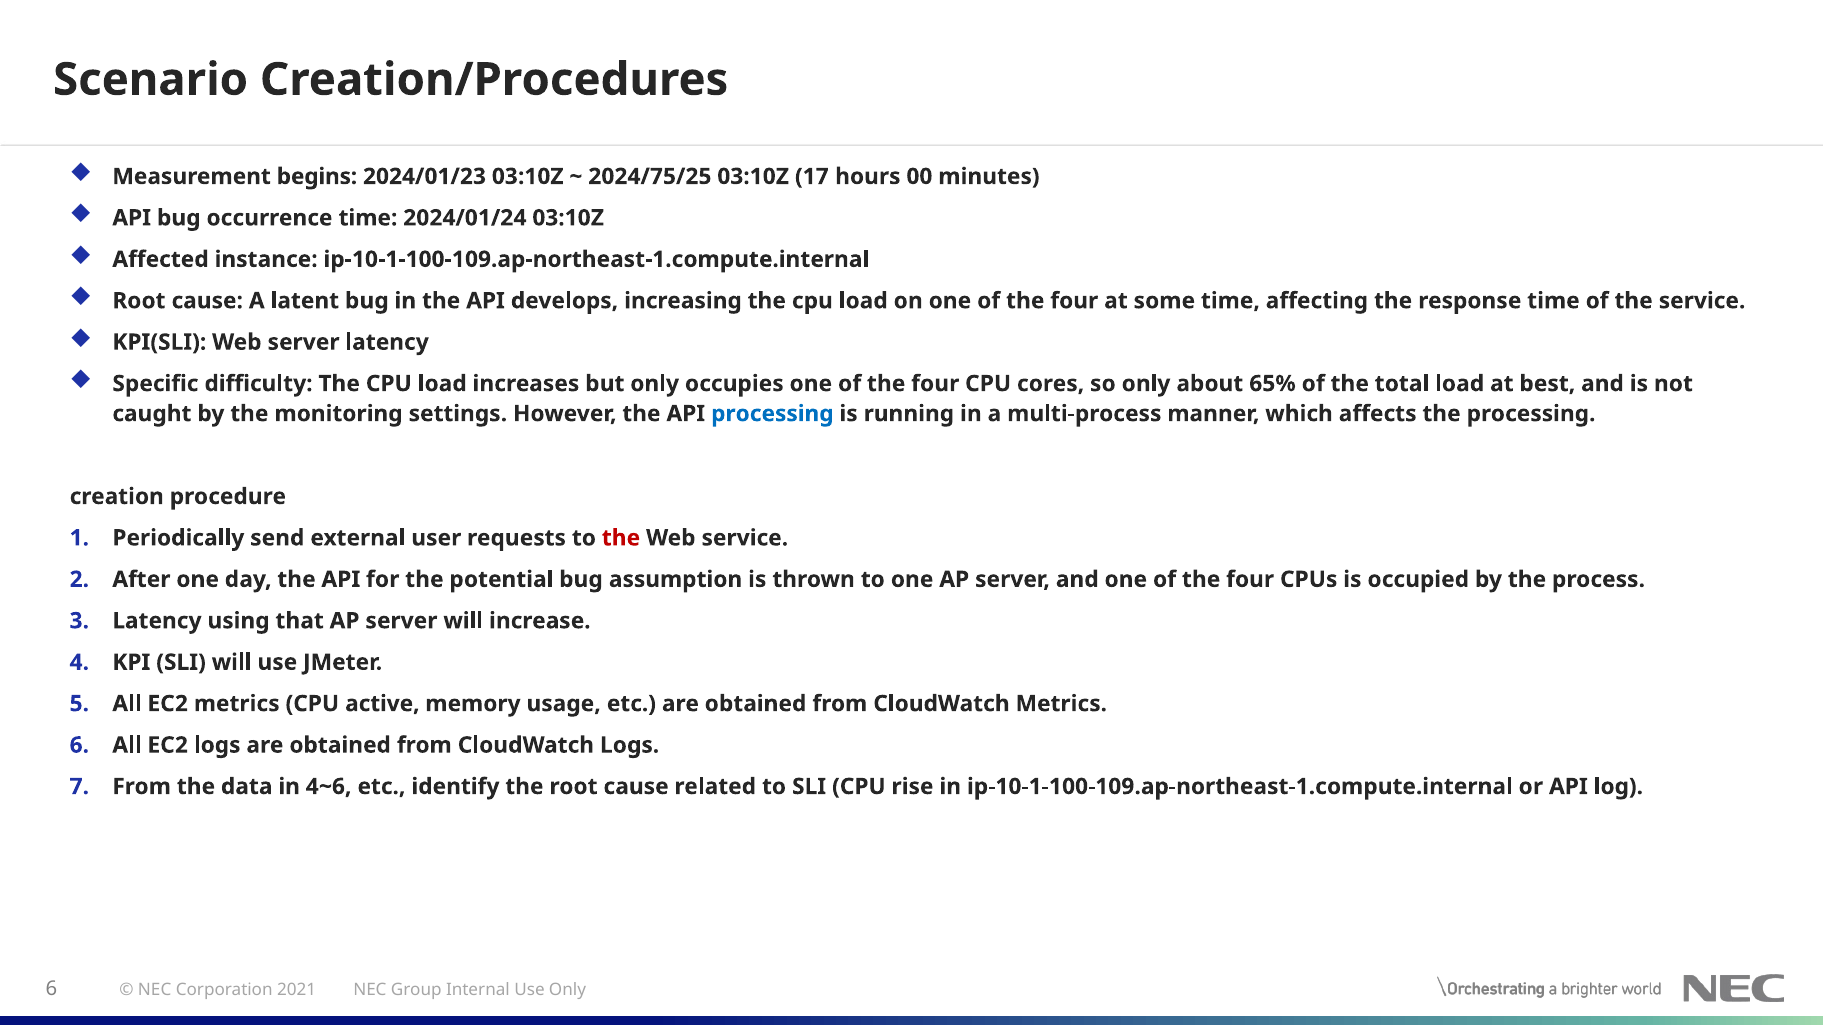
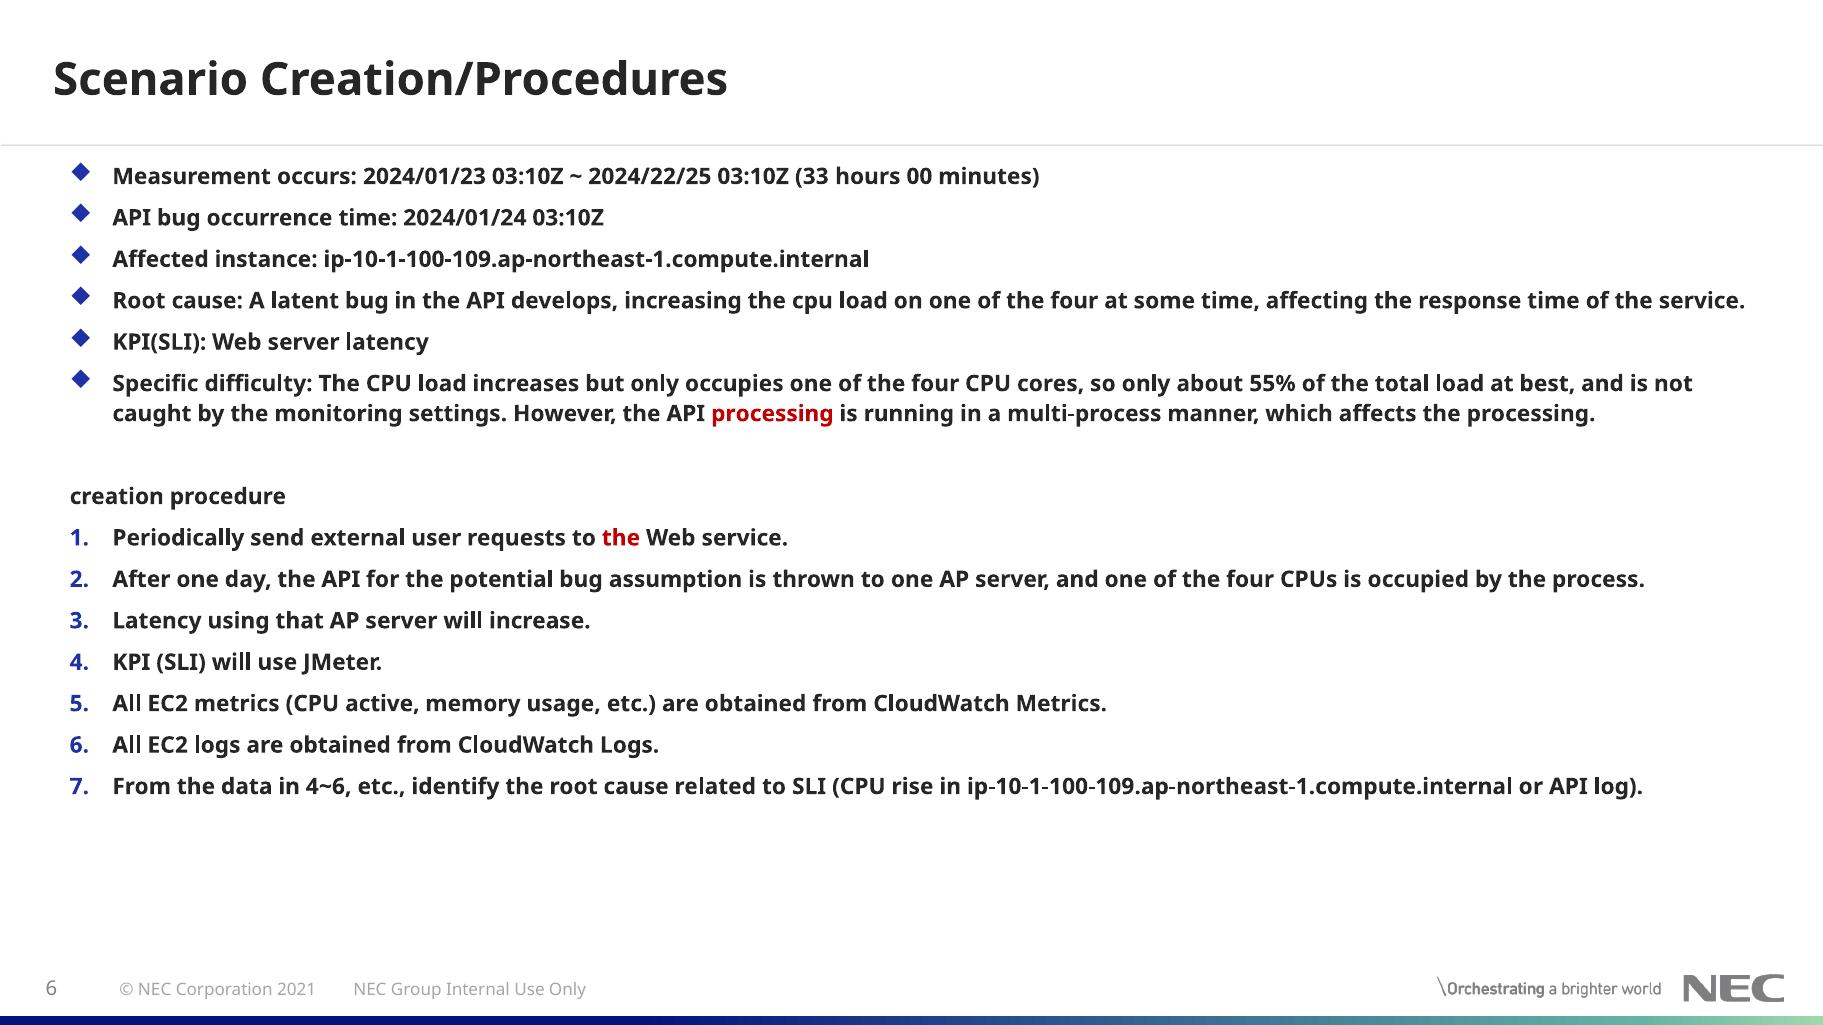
begins: begins -> occurs (317, 177)
2024/75/25: 2024/75/25 -> 2024/22/25 (650, 177)
17: 17 -> 33 (812, 177)
65%: 65% -> 55% (1273, 384)
processing colour: blue -> red (772, 414)
